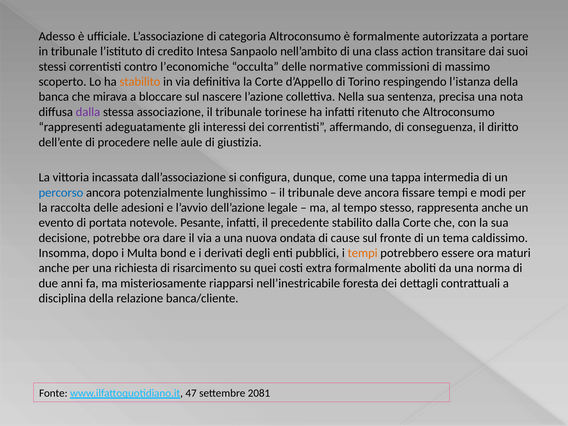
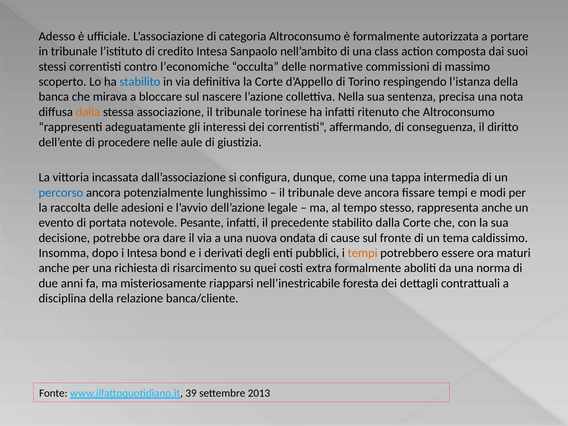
transitare: transitare -> composta (461, 51)
stabilito colour: orange -> blue (140, 82)
dalla colour: purple -> orange (88, 112)
i Multa: Multa -> Intesa (142, 253)
47: 47 -> 39 (191, 393)
2081: 2081 -> 2013 (259, 393)
